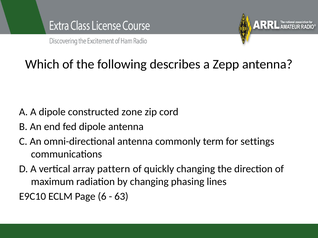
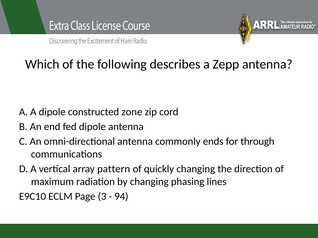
term: term -> ends (213, 142)
settings: settings -> through (257, 142)
6: 6 -> 3 (102, 197)
63: 63 -> 94 (121, 197)
